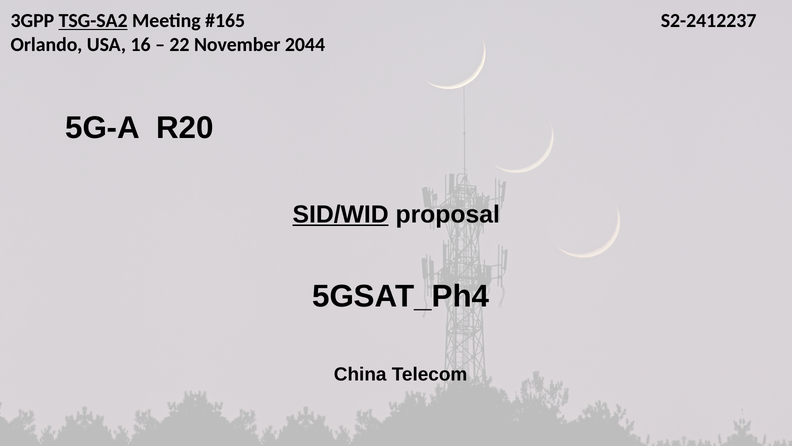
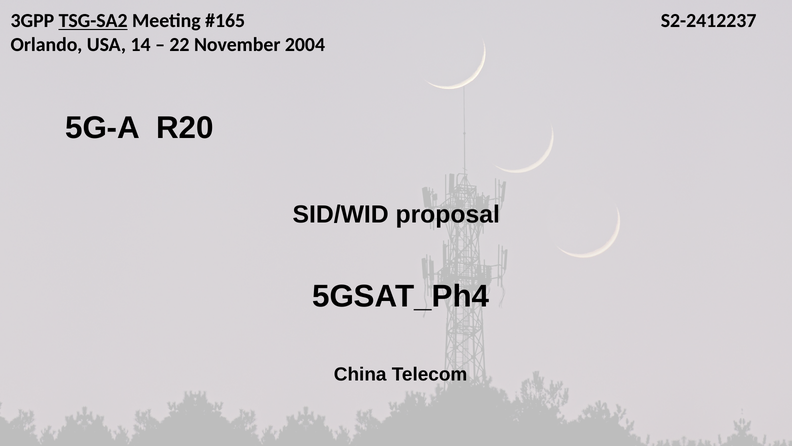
16: 16 -> 14 (141, 45)
2044: 2044 -> 2004 (305, 45)
SID/WID underline: present -> none (341, 214)
